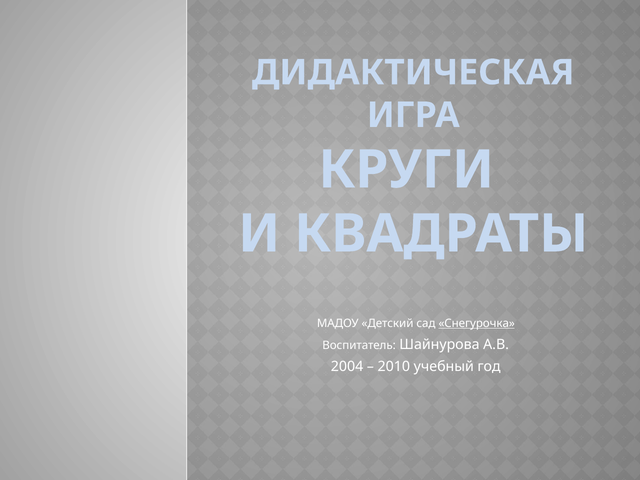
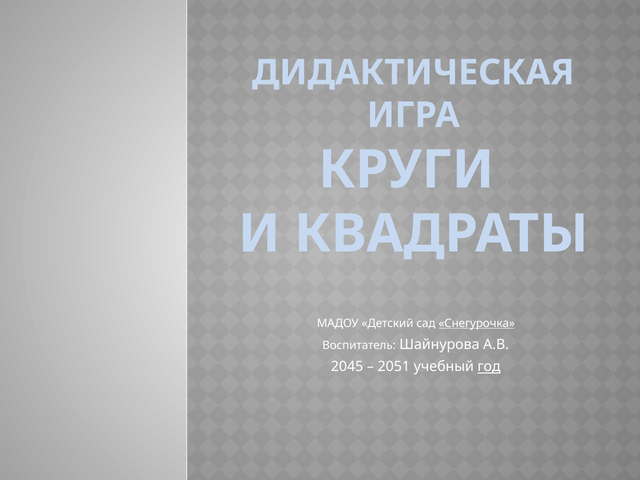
2004: 2004 -> 2045 (347, 367)
2010: 2010 -> 2051 (394, 367)
год underline: none -> present (489, 367)
